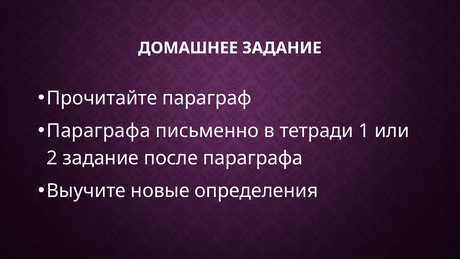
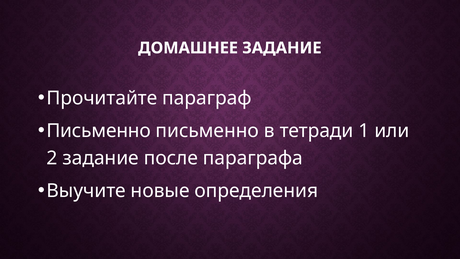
Параграфа: Параграфа -> Письменно (99, 131)
